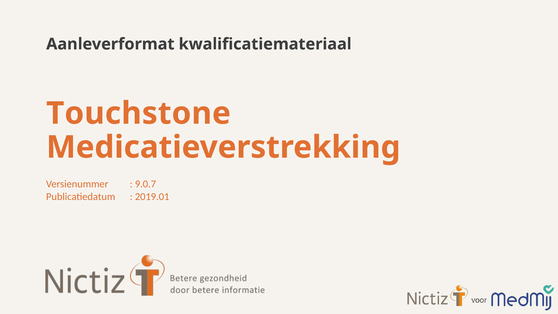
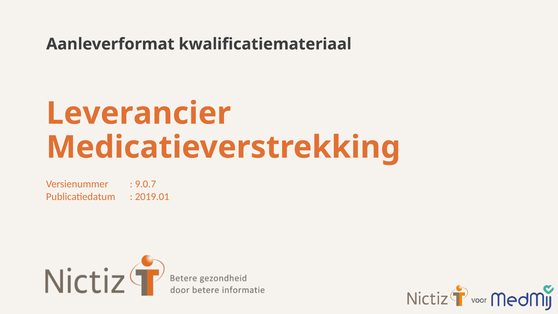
Touchstone: Touchstone -> Leverancier (139, 113)
